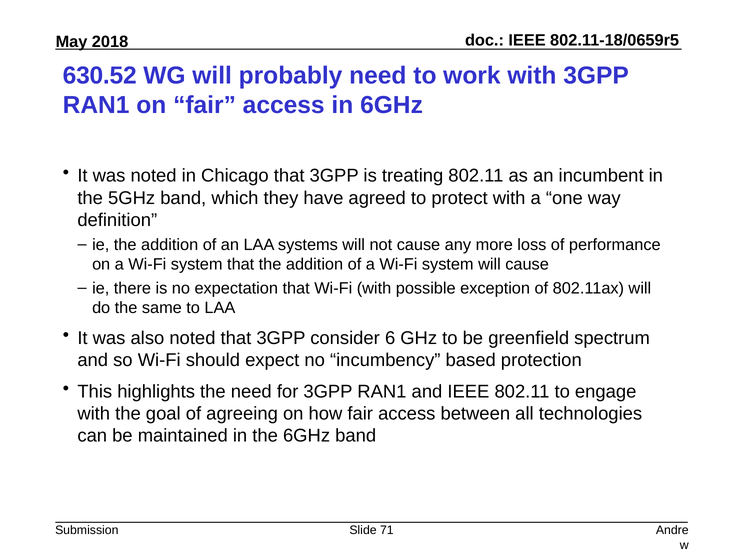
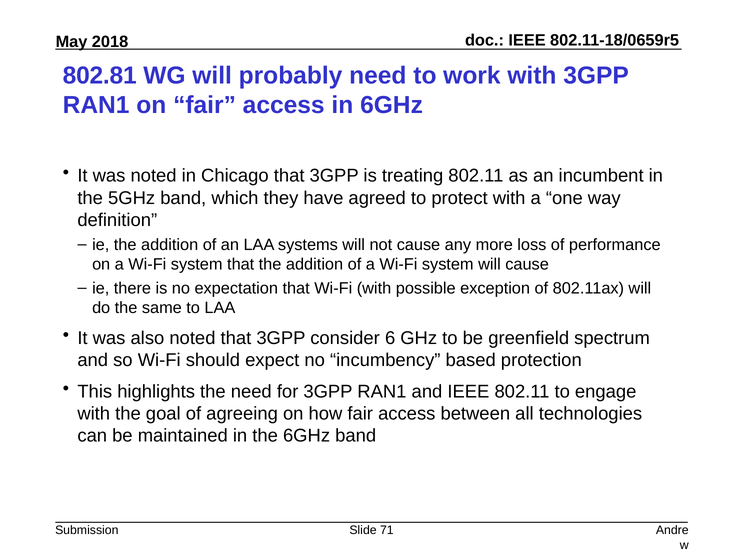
630.52: 630.52 -> 802.81 (100, 75)
